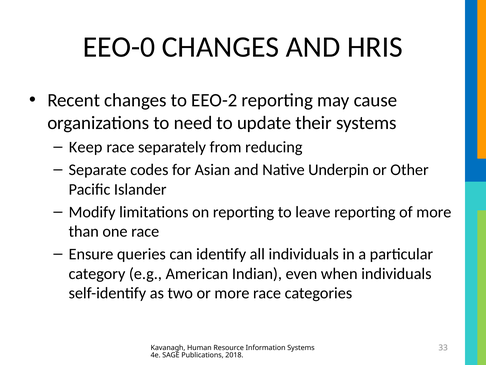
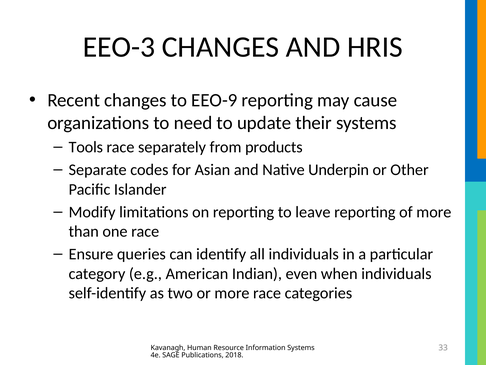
EEO-0: EEO-0 -> EEO-3 (119, 47)
EEO-2: EEO-2 -> EEO-9 (214, 100)
Keep: Keep -> Tools (86, 147)
reducing: reducing -> products (274, 147)
